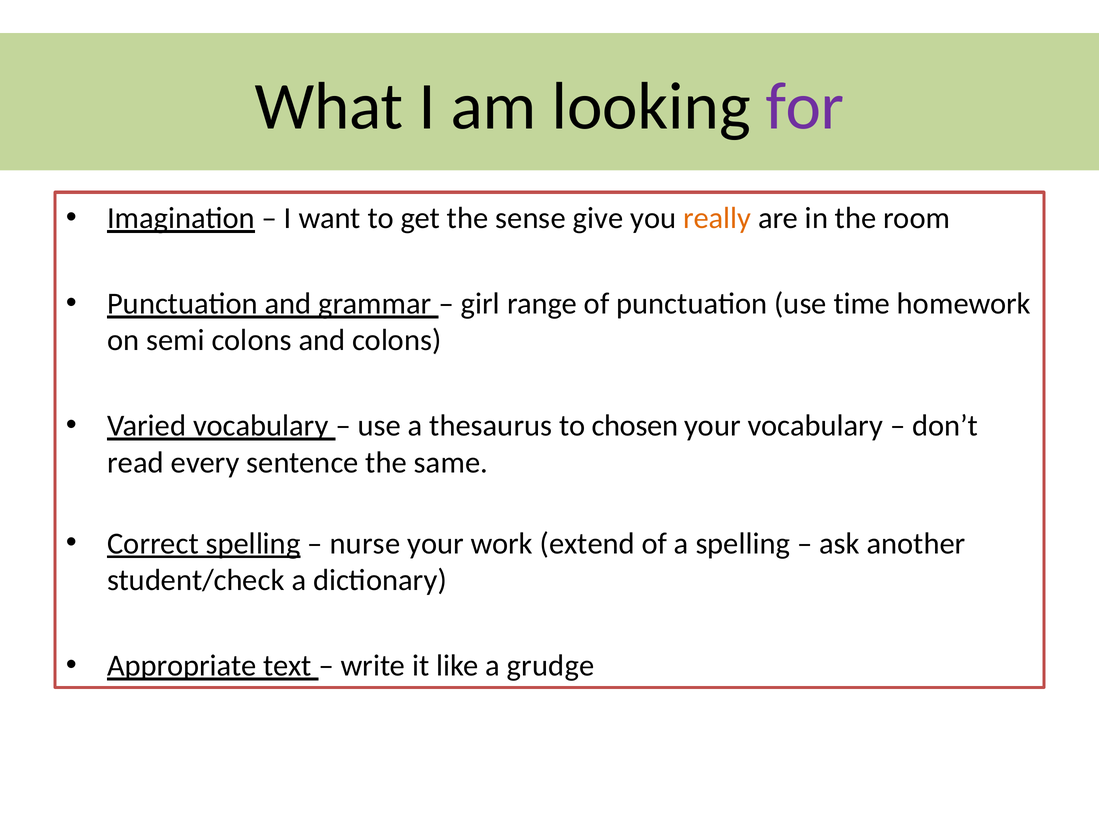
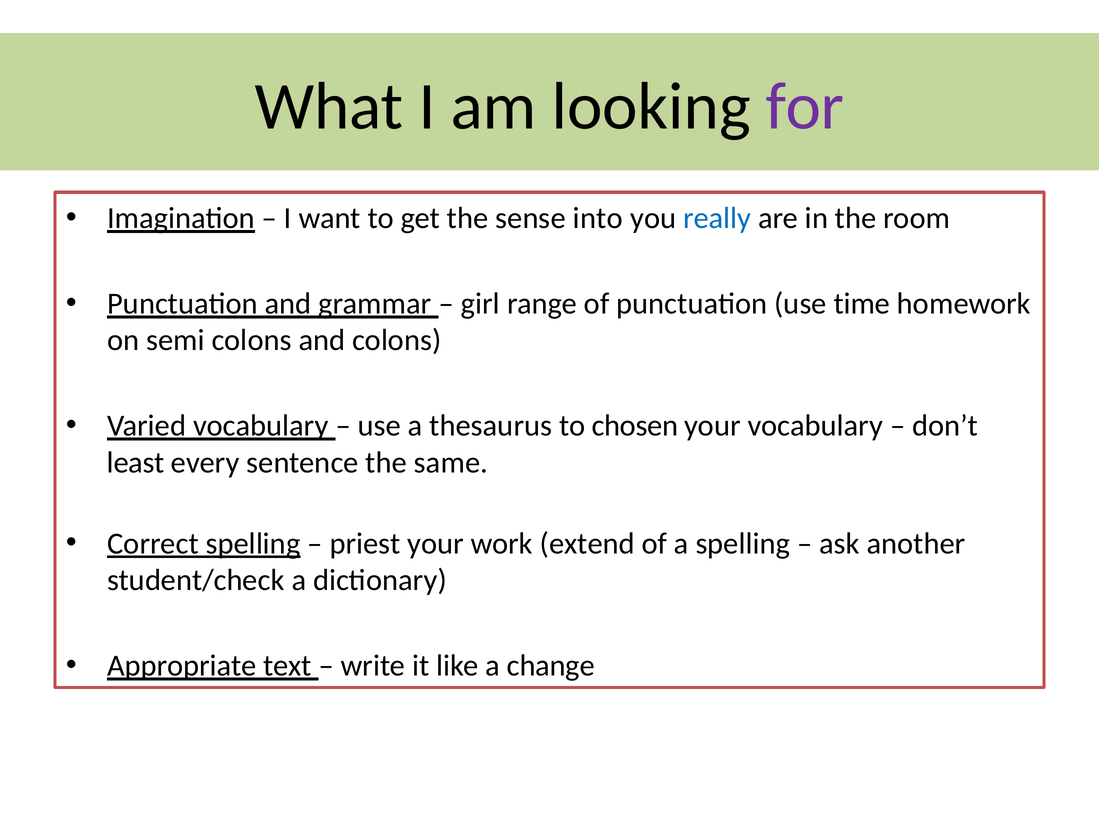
give: give -> into (598, 218)
really colour: orange -> blue (717, 218)
read: read -> least (136, 463)
nurse: nurse -> priest (365, 544)
grudge: grudge -> change (551, 666)
